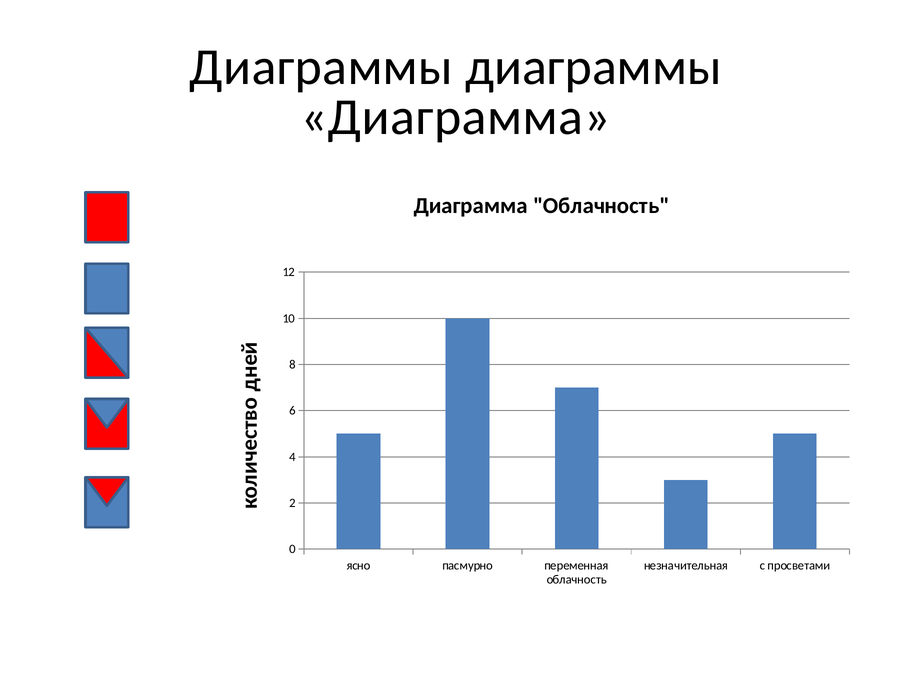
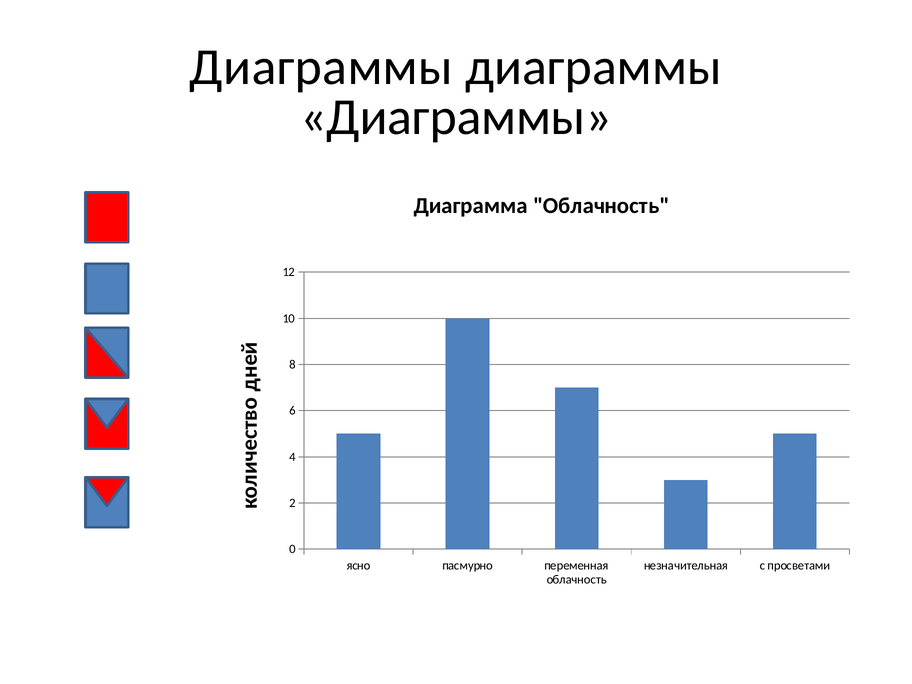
Диаграмма: Диаграмма -> Диаграммы (456, 117)
